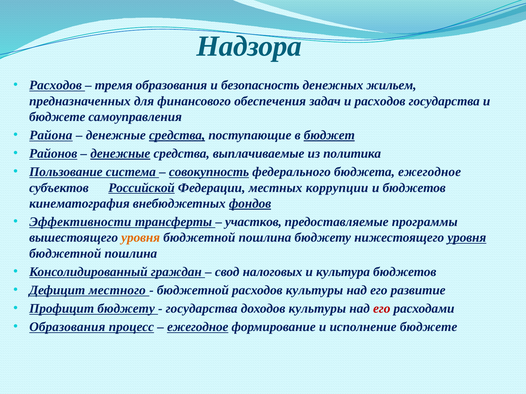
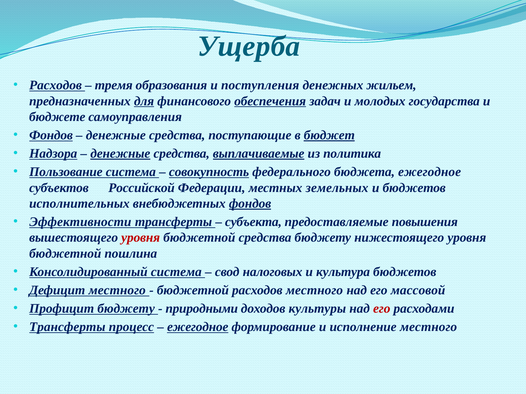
Надзора: Надзора -> Ущерба (249, 46)
безопасность: безопасность -> поступления (260, 85)
для underline: none -> present (144, 101)
обеспечения underline: none -> present (270, 101)
и расходов: расходов -> молодых (380, 101)
Района: Района -> Фондов (51, 135)
средства underline: present -> none (177, 135)
Районов: Районов -> Надзора (53, 154)
выплачиваемые underline: none -> present (259, 154)
Российской underline: present -> none (142, 188)
коррупции: коррупции -> земельных (337, 188)
кинематография: кинематография -> исполнительных (79, 204)
участков: участков -> субъекта (253, 222)
программы: программы -> повышения (425, 222)
уровня colour: orange -> red (141, 238)
пошлина: пошлина -> средства (265, 238)
уровня underline: present -> none (467, 238)
Консолидированный граждан: граждан -> система (176, 272)
расходов культуры: культуры -> местного (314, 291)
развитие: развитие -> массовой (418, 291)
государства: государства -> природными (202, 309)
Образования: Образования -> Трансферты (67, 327)
исполнение бюджете: бюджете -> местного (429, 327)
